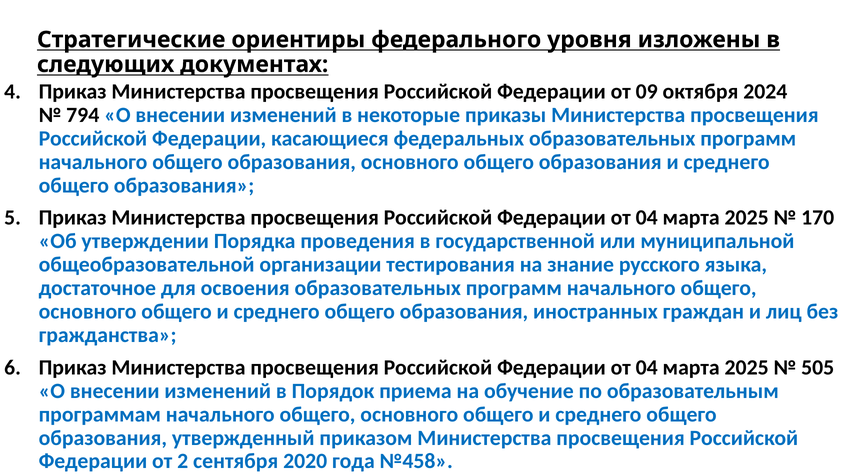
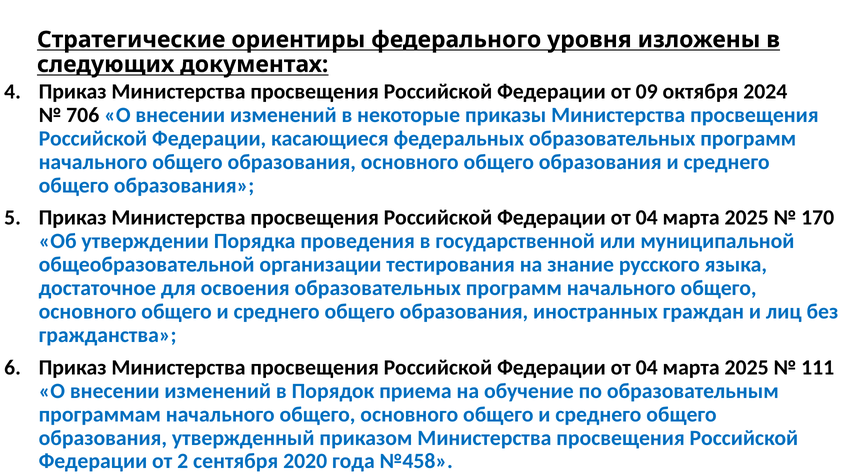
794: 794 -> 706 (83, 115)
505: 505 -> 111 (818, 368)
